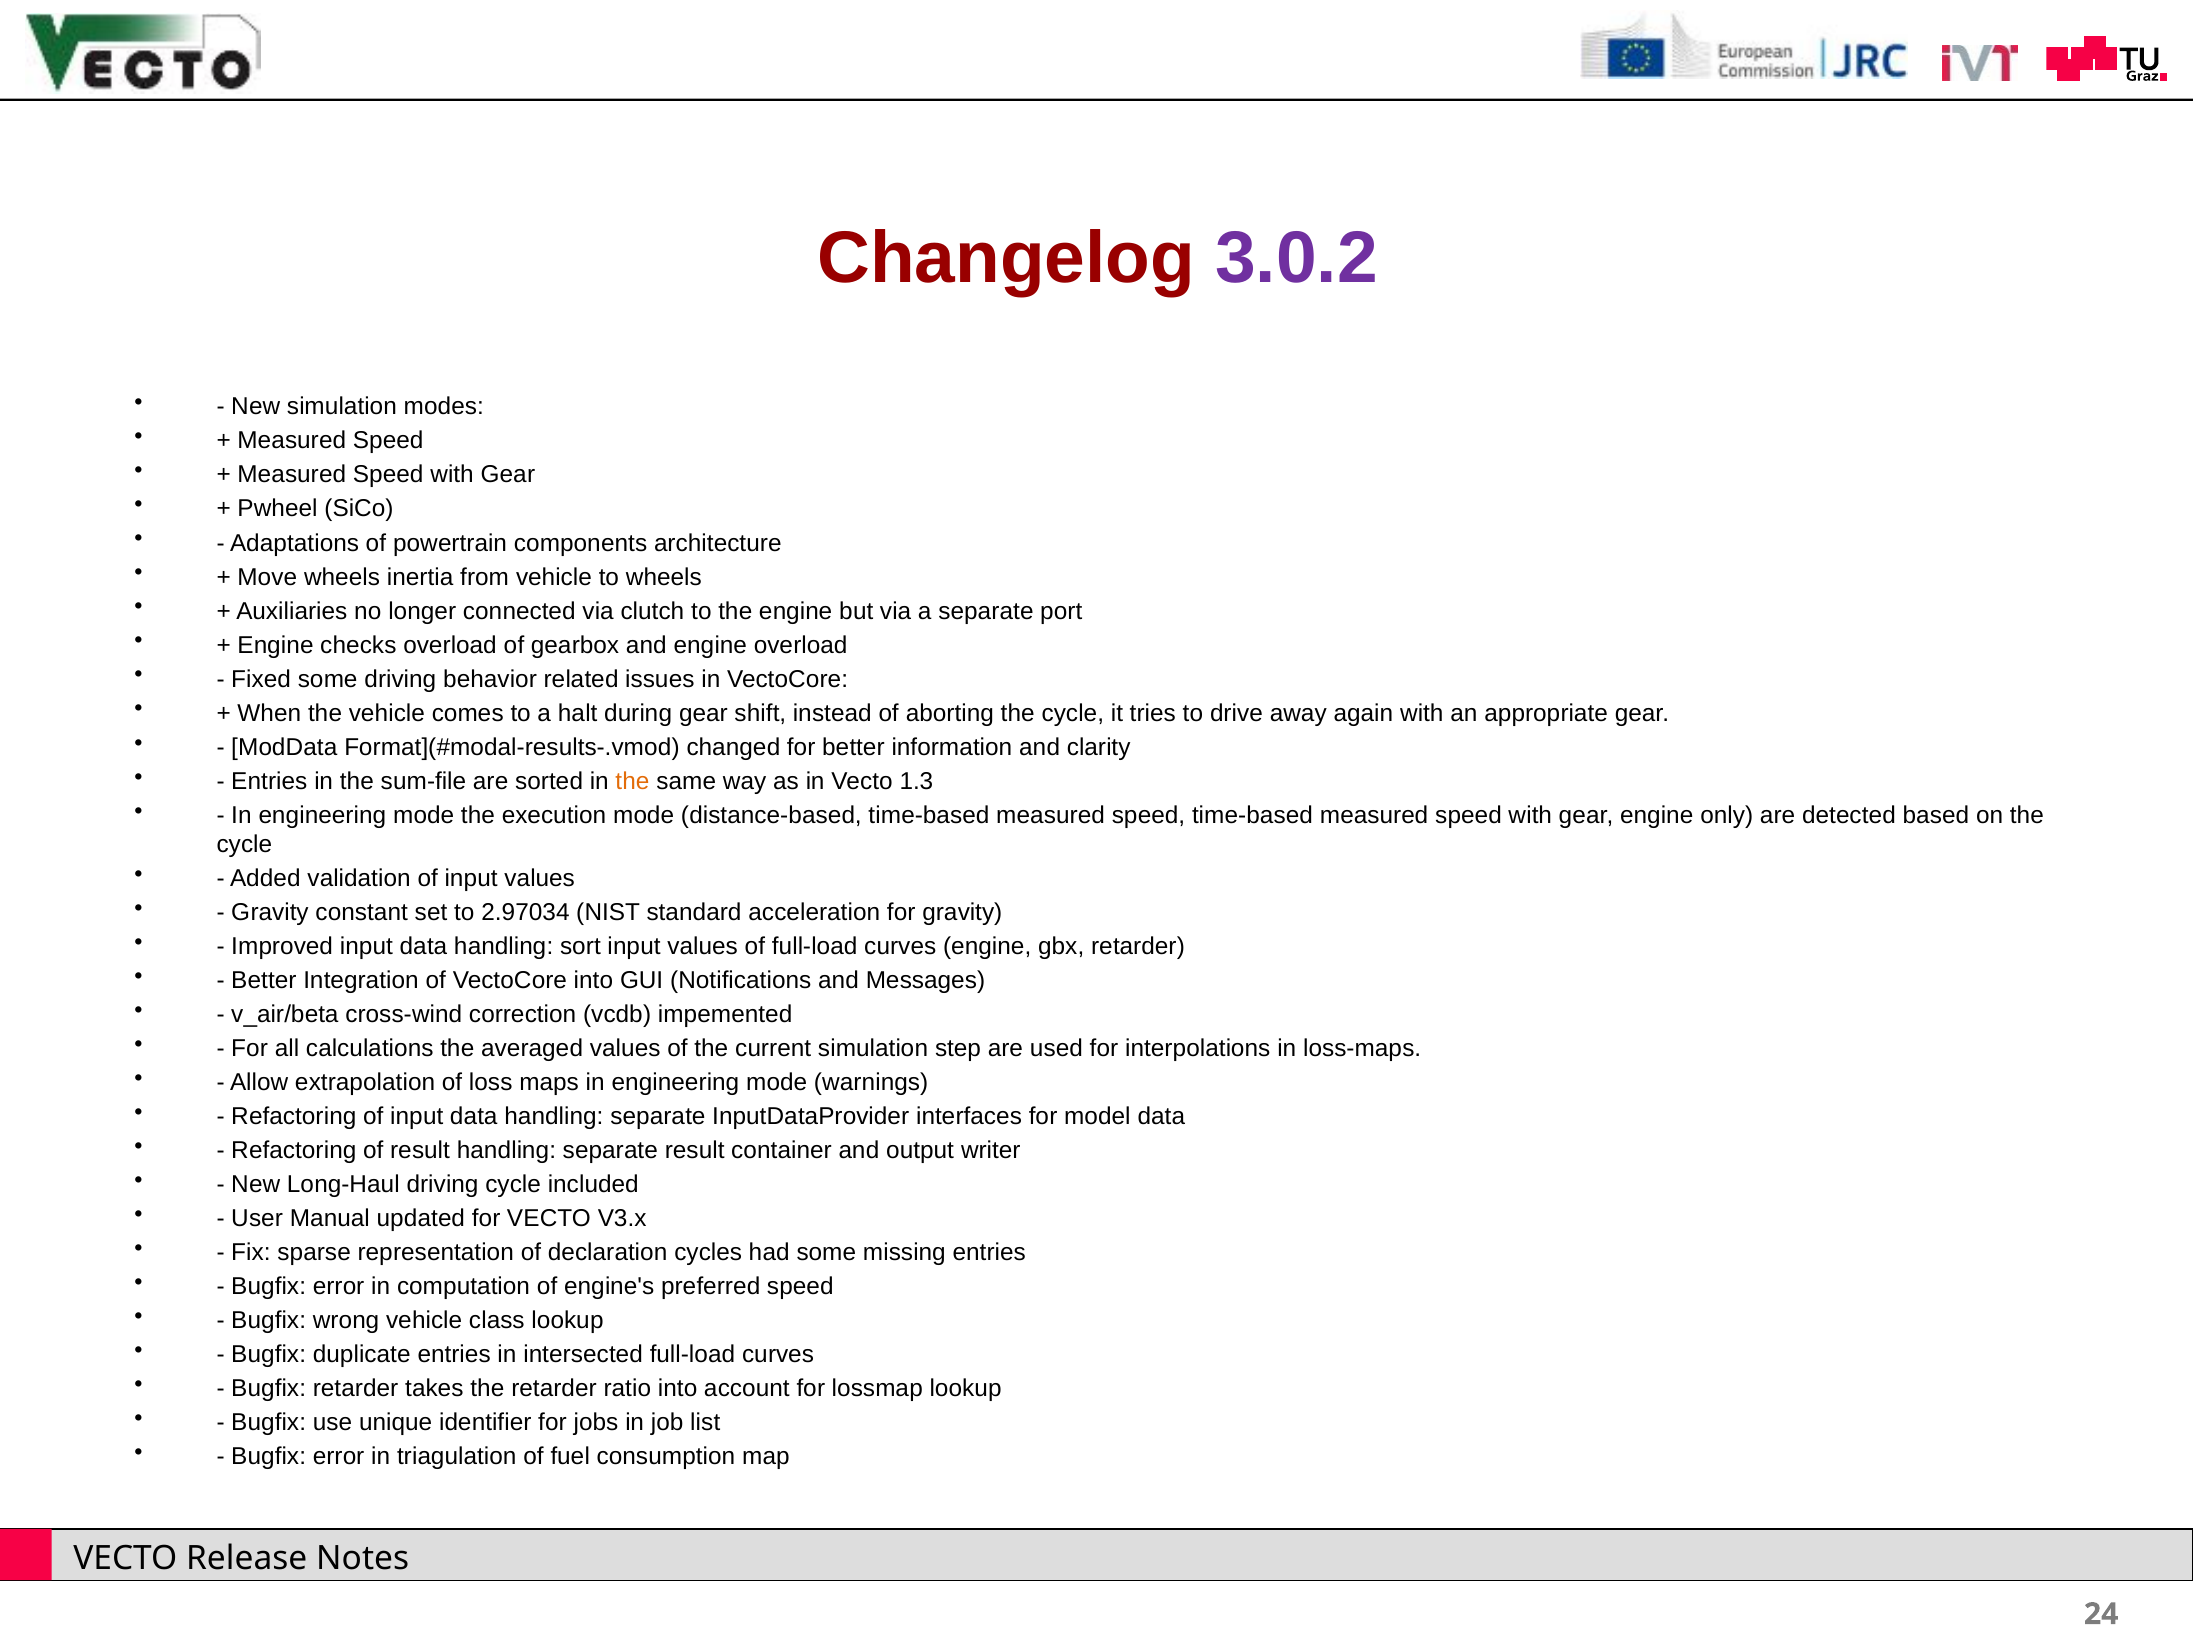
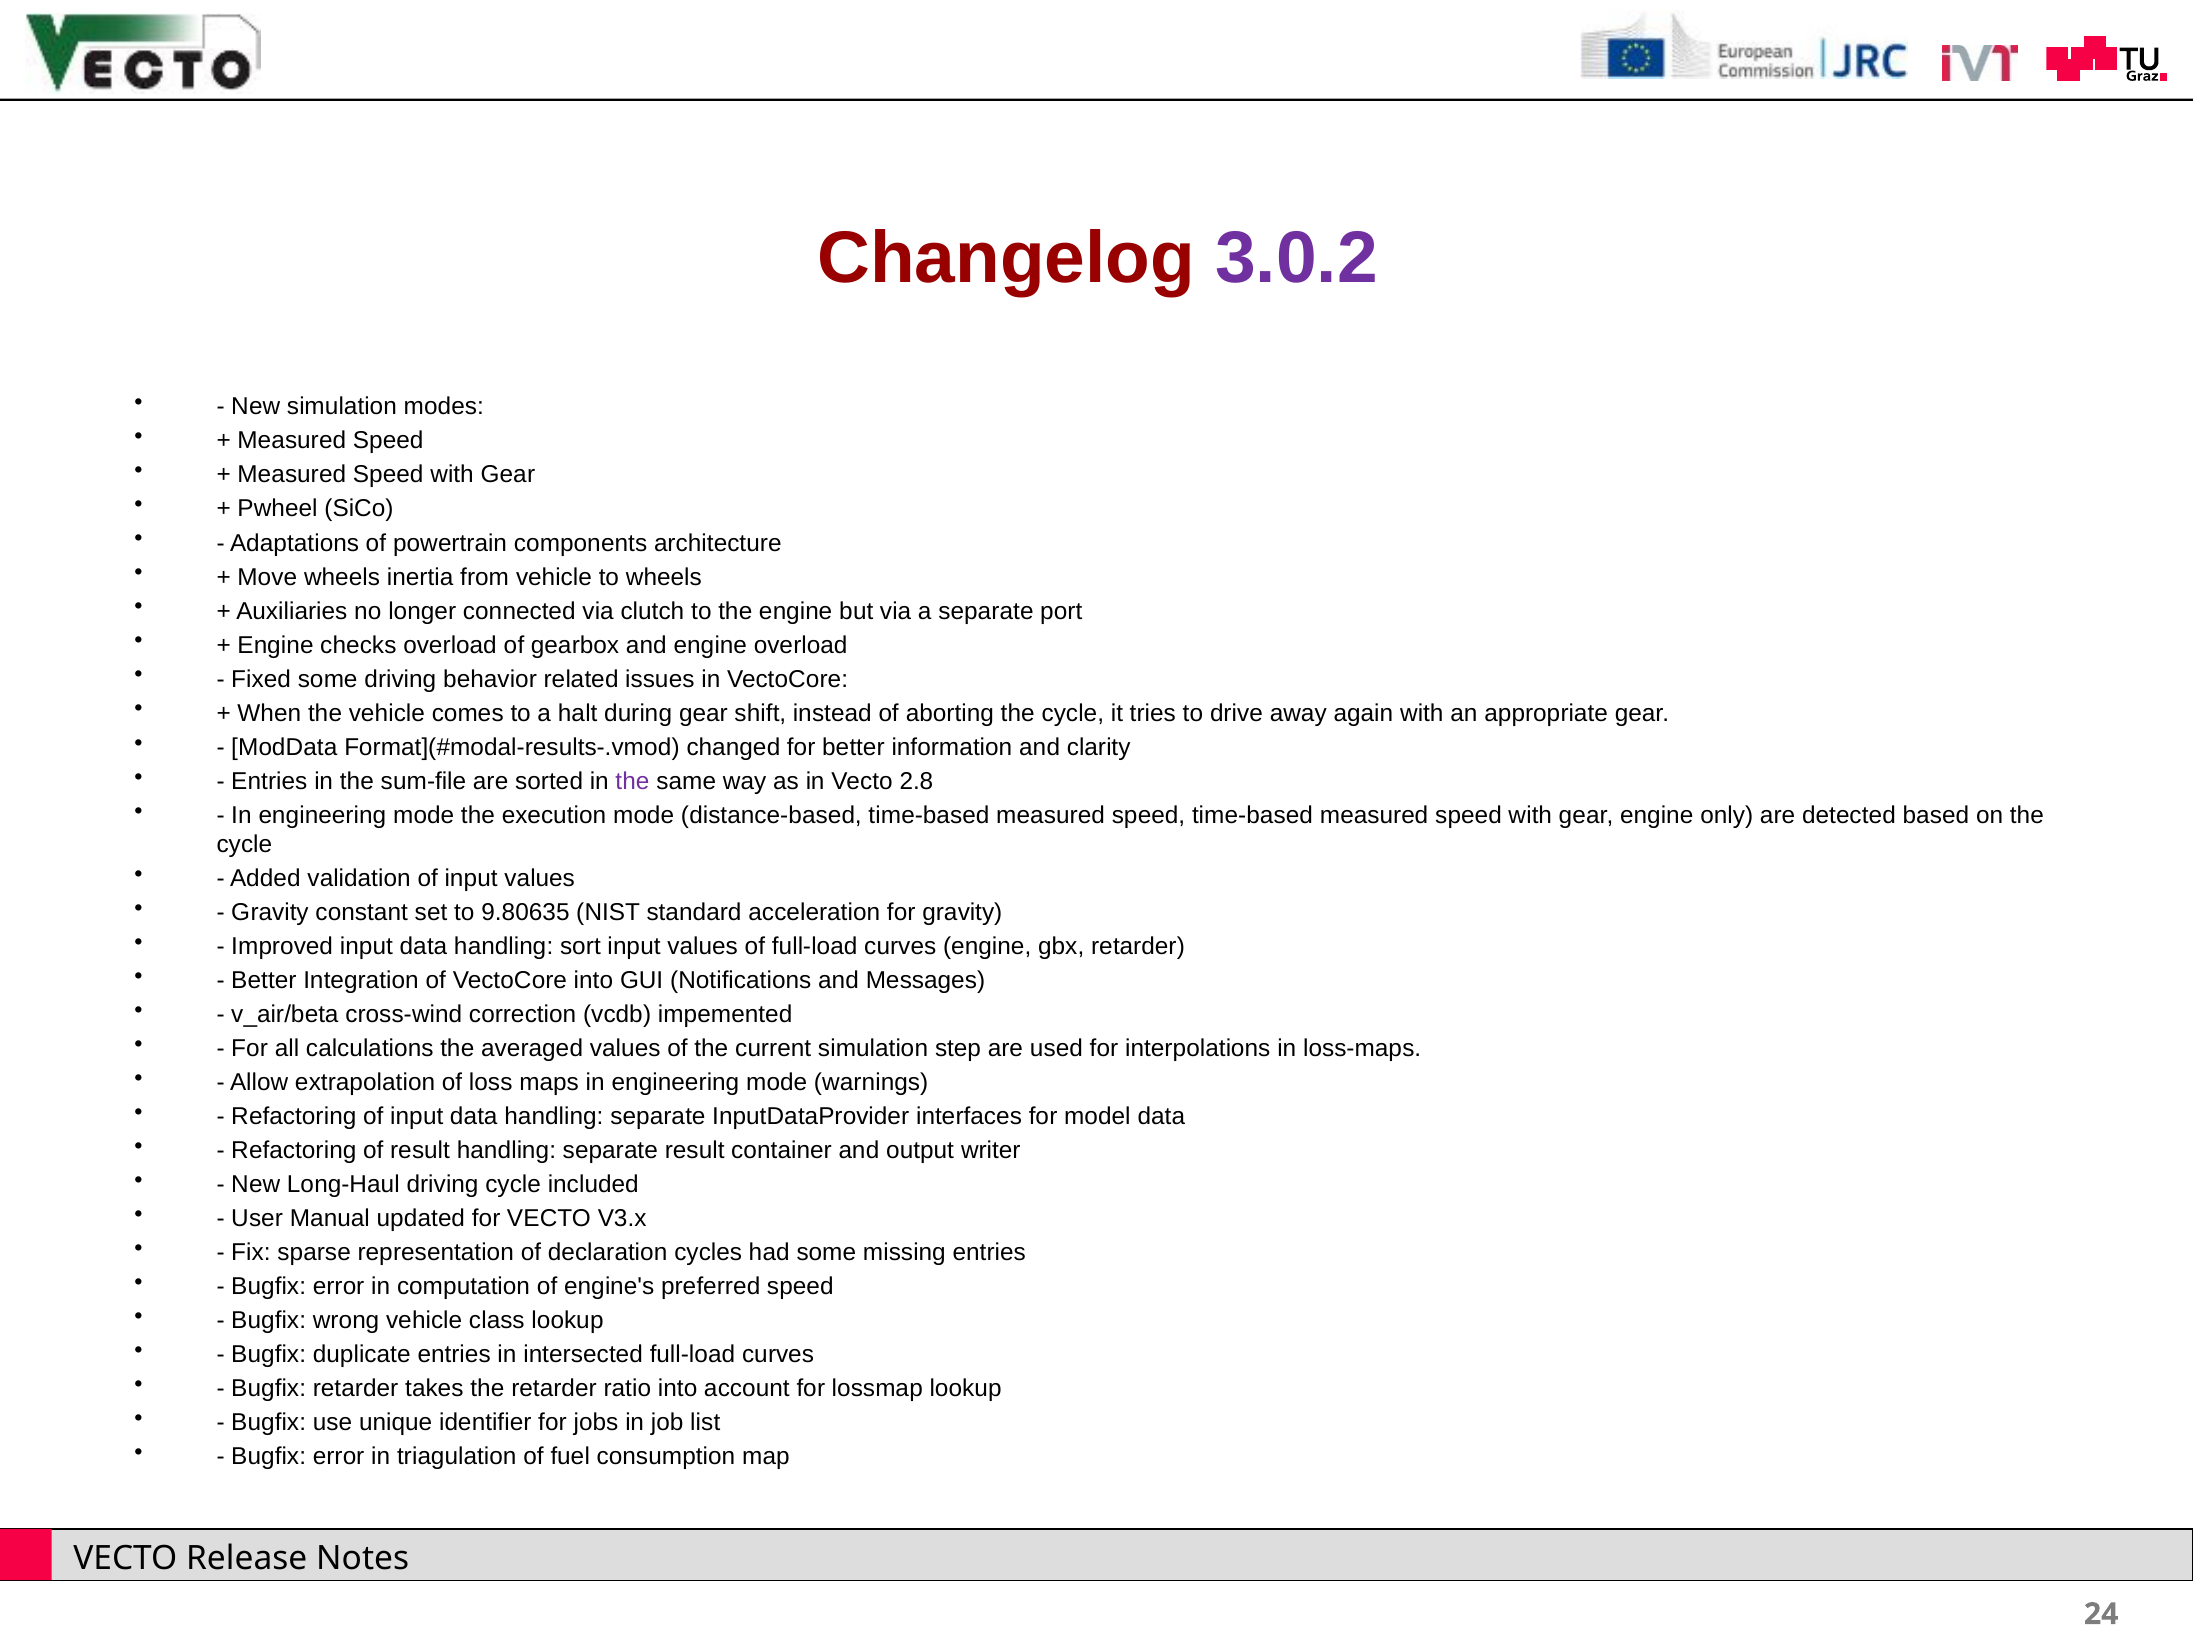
the colour: orange -> purple (632, 781)
1.3: 1.3 -> 2.8 (916, 781)
2.97034: 2.97034 -> 9.80635 (525, 912)
